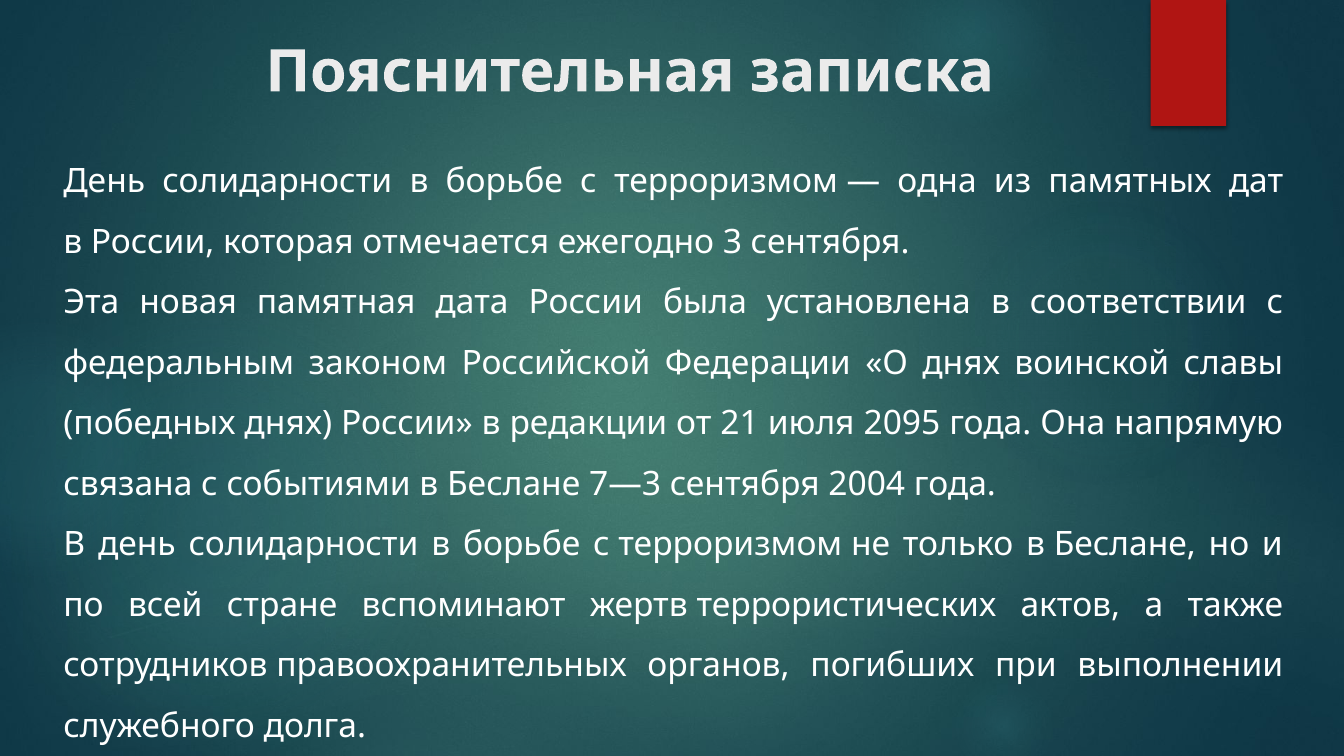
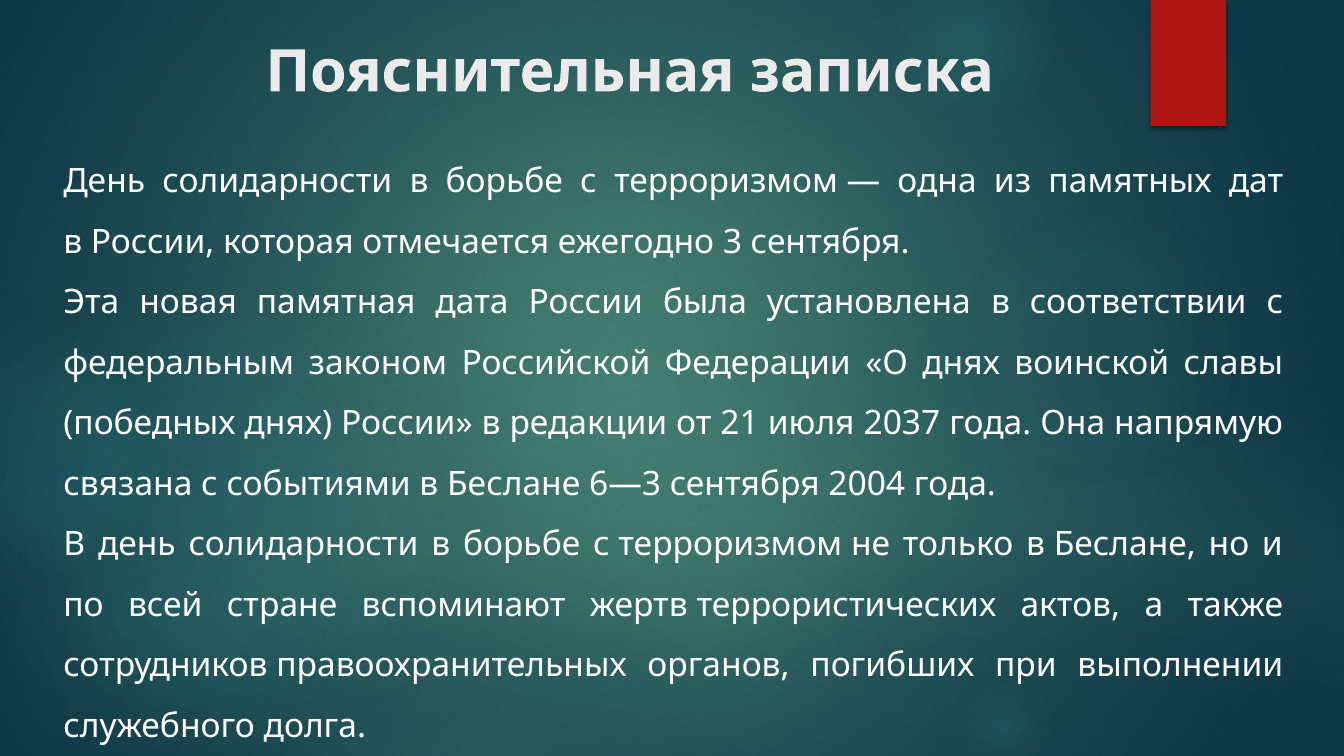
2095: 2095 -> 2037 (902, 424)
7—3: 7—3 -> 6—3 (625, 484)
